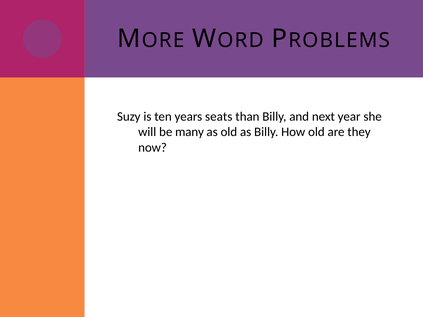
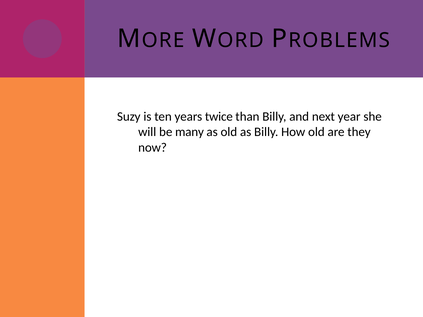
seats: seats -> twice (219, 117)
